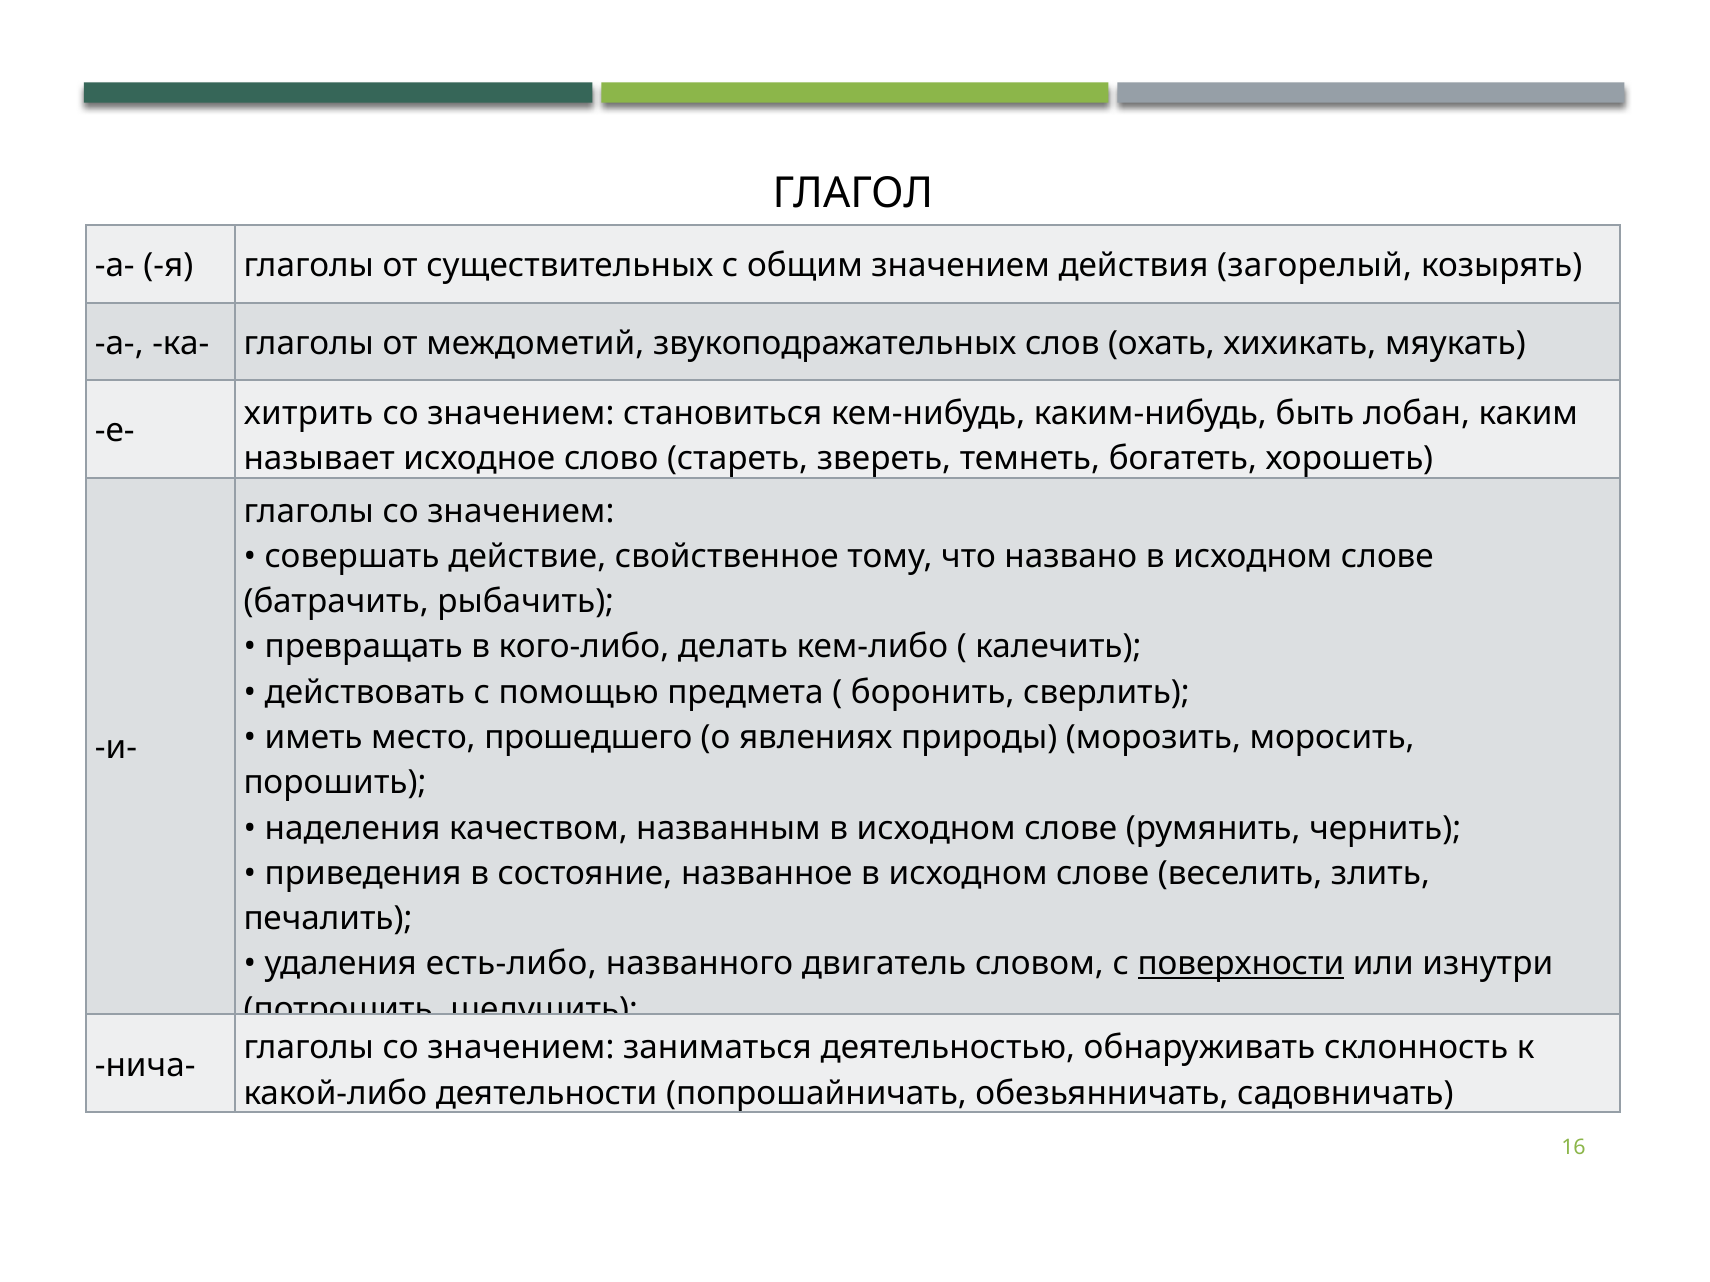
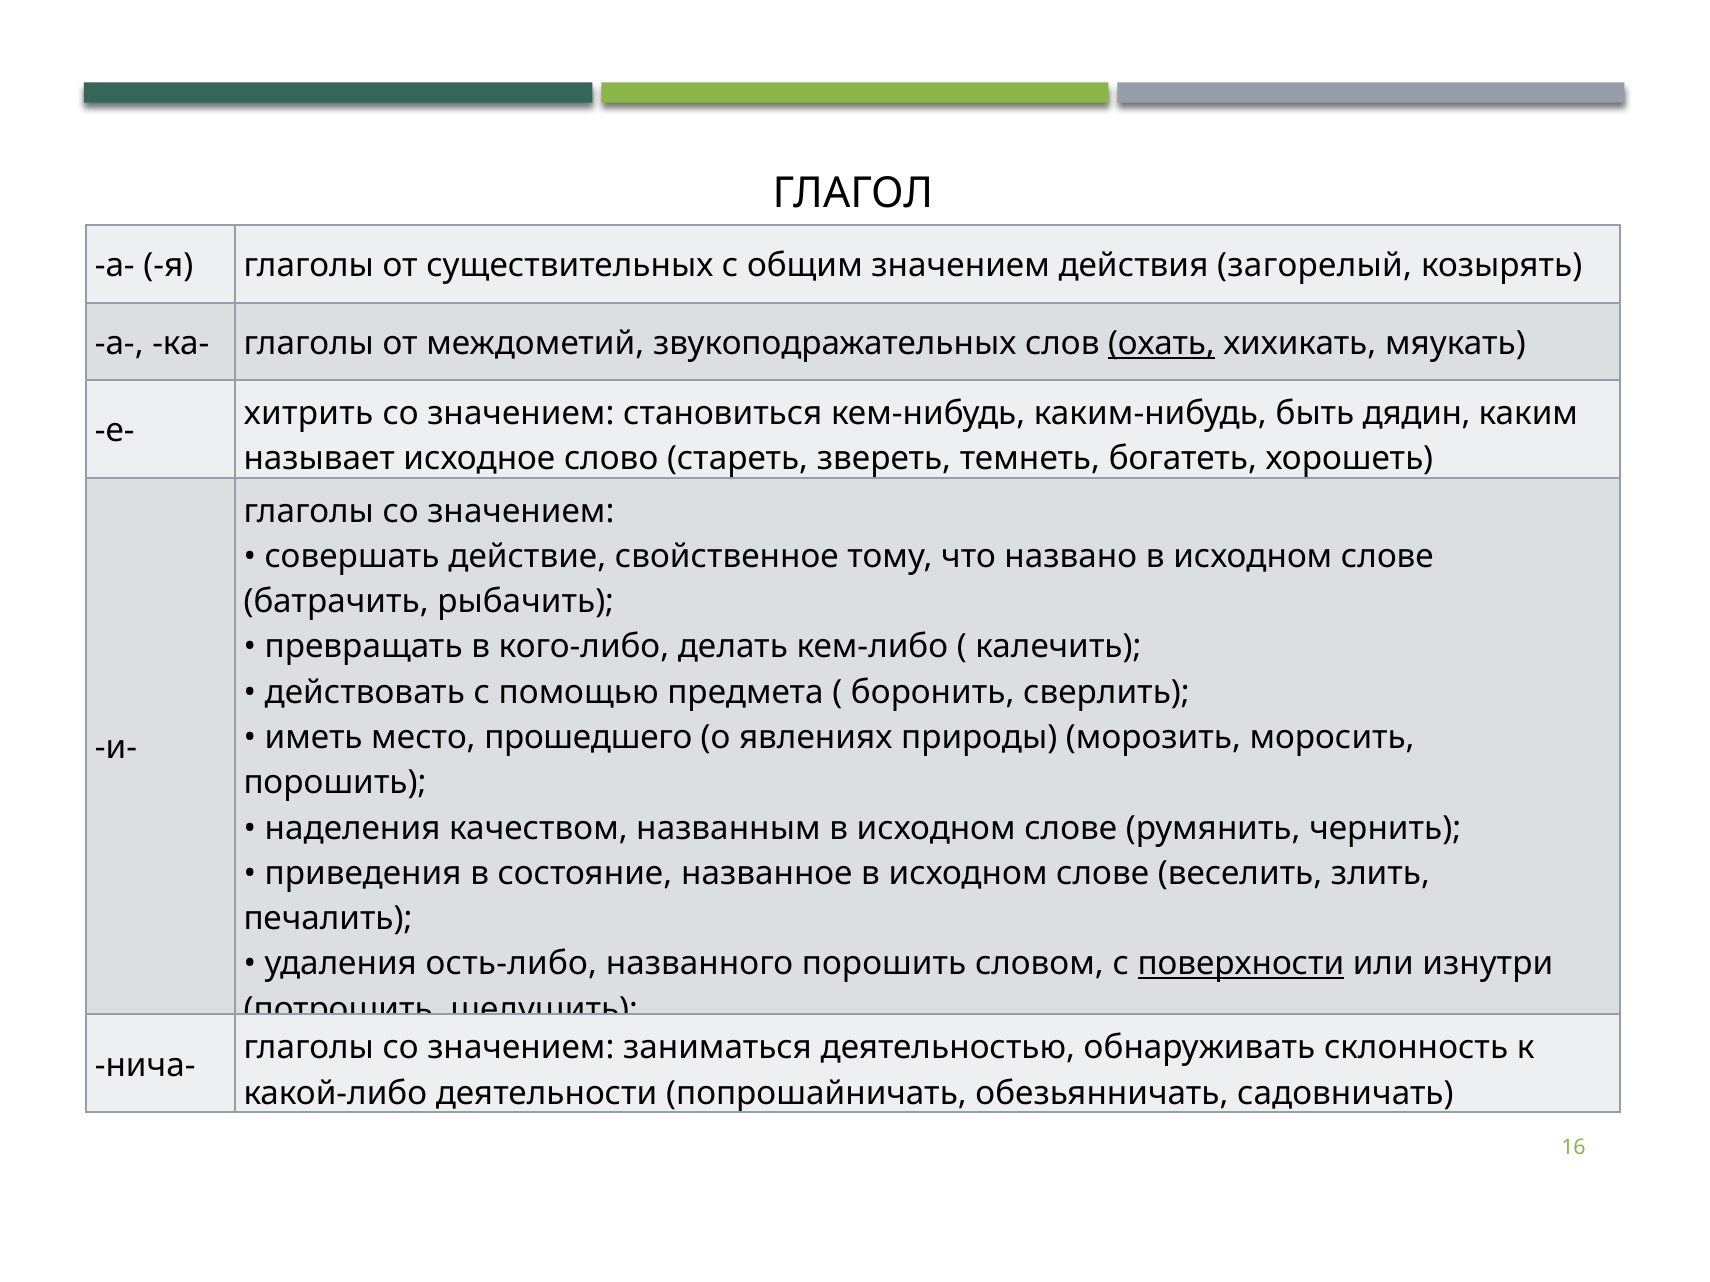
охать underline: none -> present (1161, 343)
лобан: лобан -> дядин (1417, 414)
есть-либо: есть-либо -> ость-либо (511, 964)
названного двигатель: двигатель -> порошить (884, 964)
